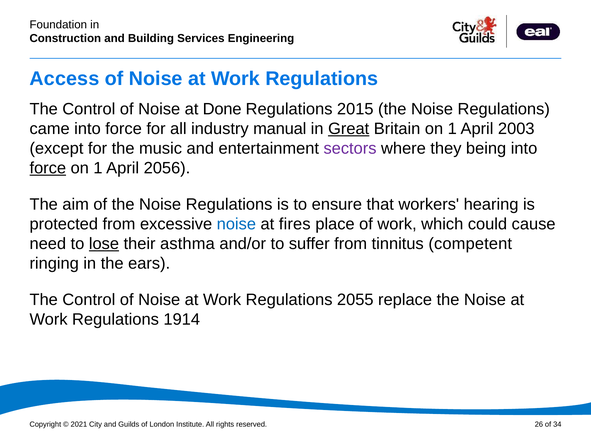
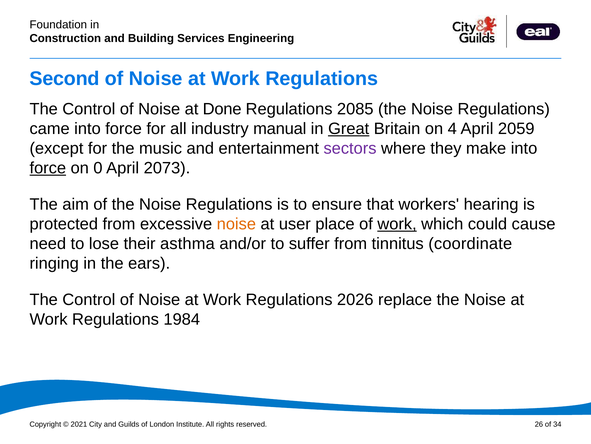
Access: Access -> Second (65, 78)
2015: 2015 -> 2085 (355, 109)
Britain on 1: 1 -> 4 (452, 128)
2003: 2003 -> 2059 (516, 128)
being: being -> make (486, 148)
1: 1 -> 0 (98, 168)
2056: 2056 -> 2073 (167, 168)
noise colour: blue -> orange (236, 224)
fires: fires -> user (295, 224)
work underline: none -> present (397, 224)
lose underline: present -> none (104, 243)
competent: competent -> coordinate (470, 243)
2055: 2055 -> 2026 (355, 299)
1914: 1914 -> 1984 (182, 319)
